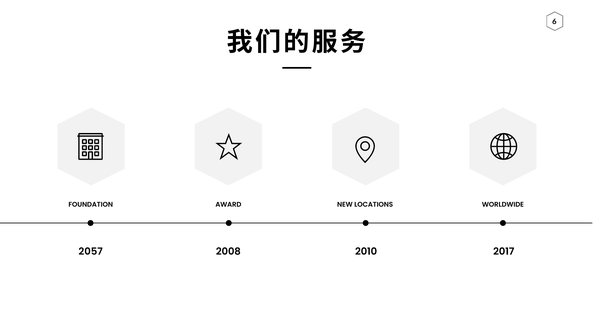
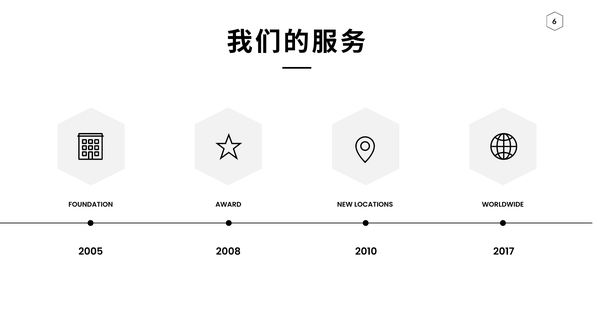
2057: 2057 -> 2005 (91, 252)
